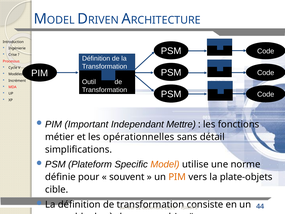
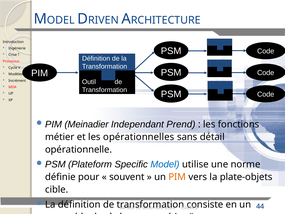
Important: Important -> Meinadier (87, 124)
Mettre: Mettre -> Prend (181, 124)
simplifications: simplifications -> opérationnelle (79, 149)
Model colour: orange -> blue (165, 164)
